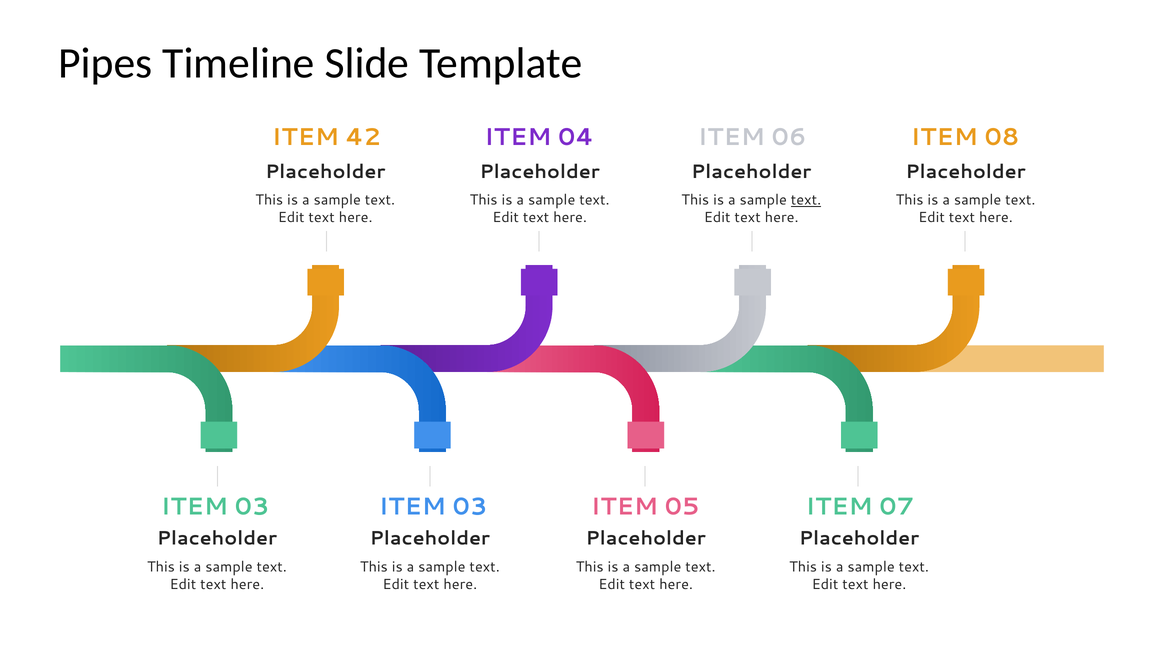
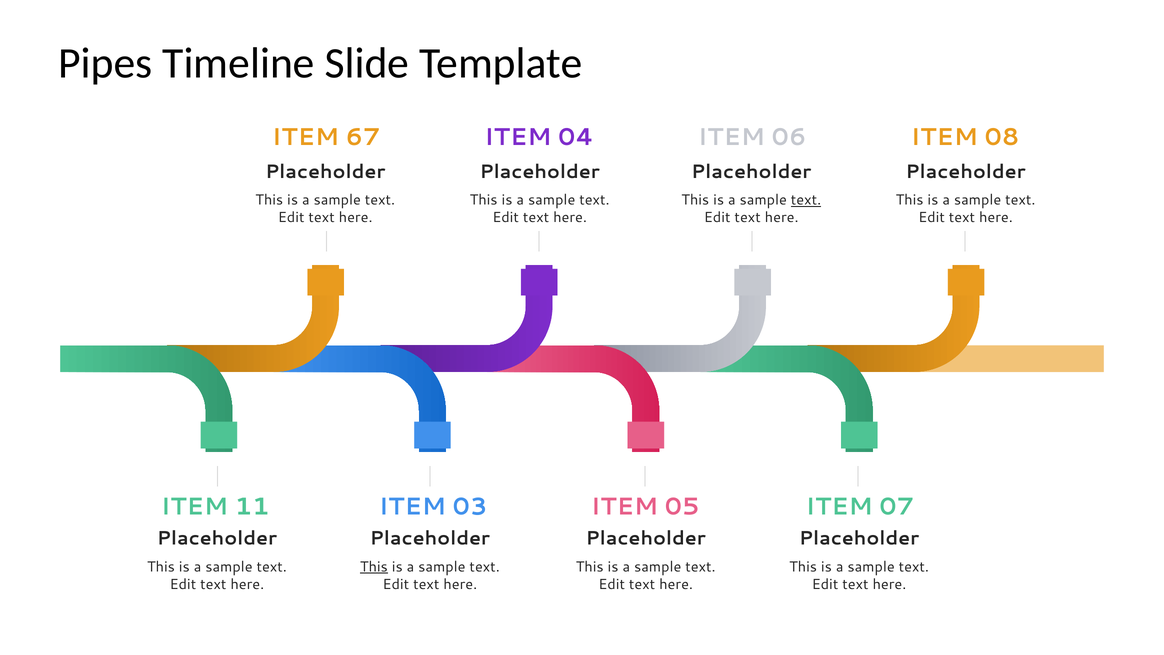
42: 42 -> 67 (363, 137)
03: 03 -> 11 (252, 506)
This underline: none -> present (374, 567)
